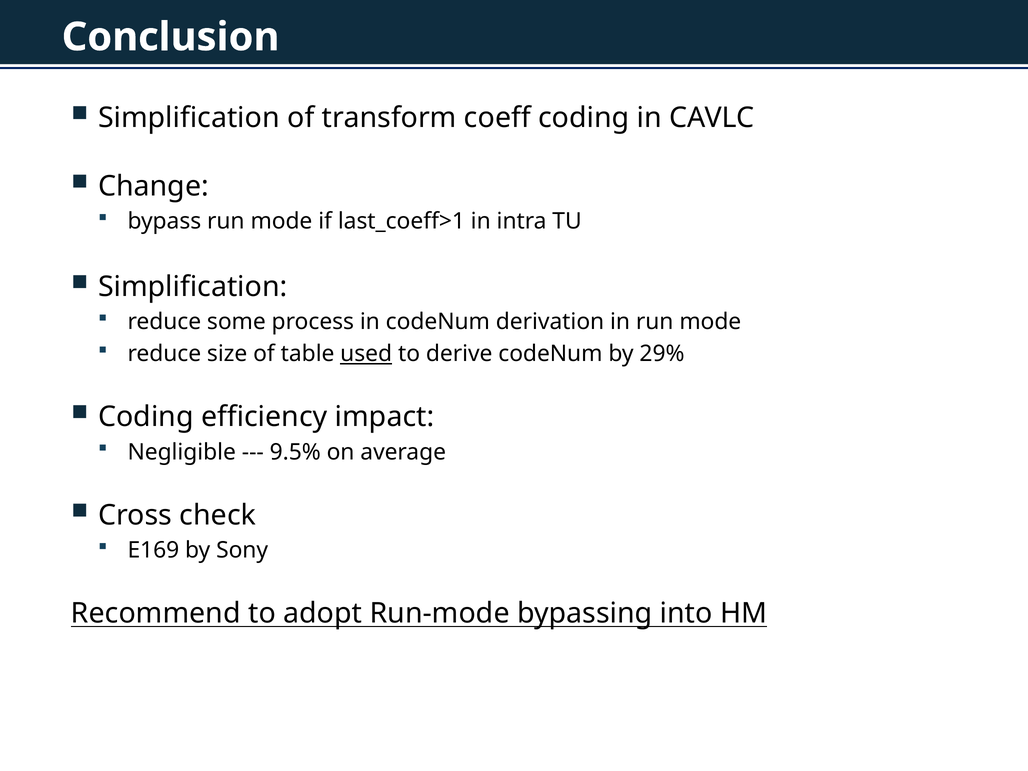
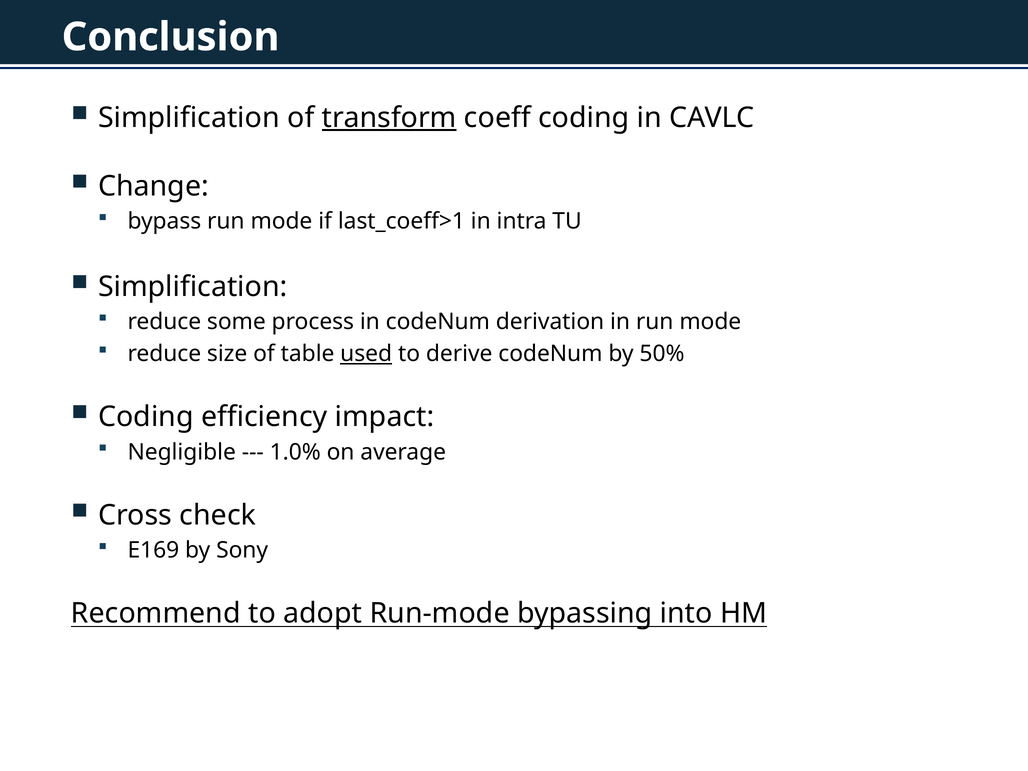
transform underline: none -> present (389, 118)
29%: 29% -> 50% (662, 354)
9.5%: 9.5% -> 1.0% (295, 452)
